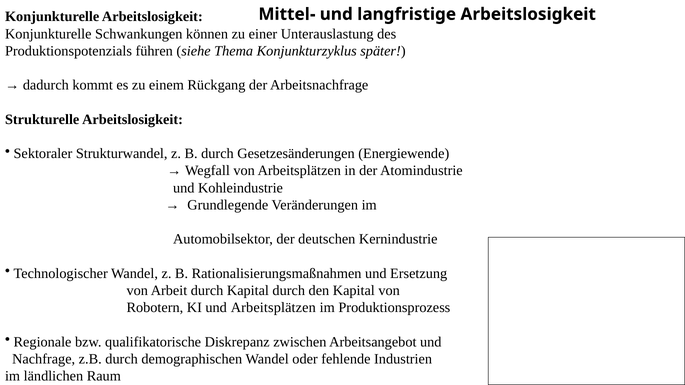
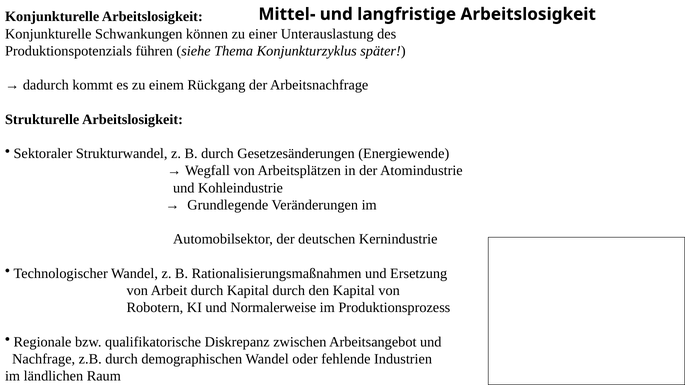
und Arbeitsplätzen: Arbeitsplätzen -> Normalerweise (273, 308)
